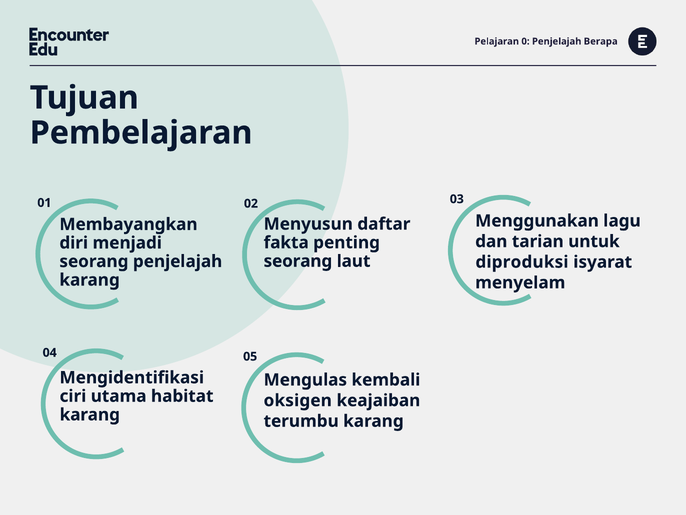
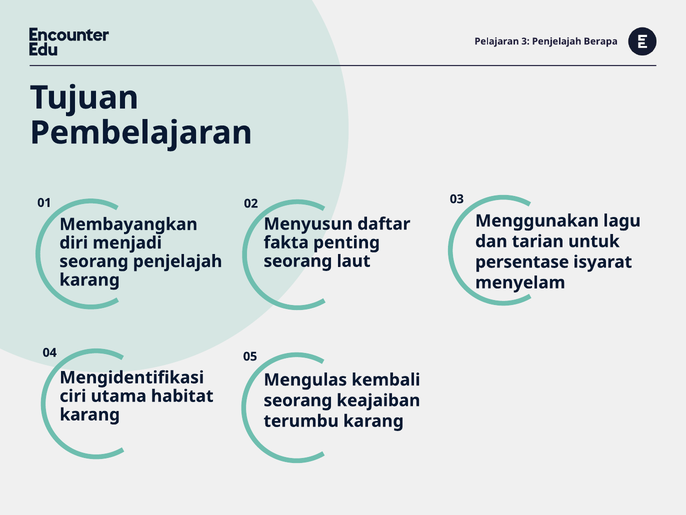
0: 0 -> 3 (525, 41)
diproduksi: diproduksi -> persentase (522, 262)
oksigen: oksigen -> seorang (298, 400)
